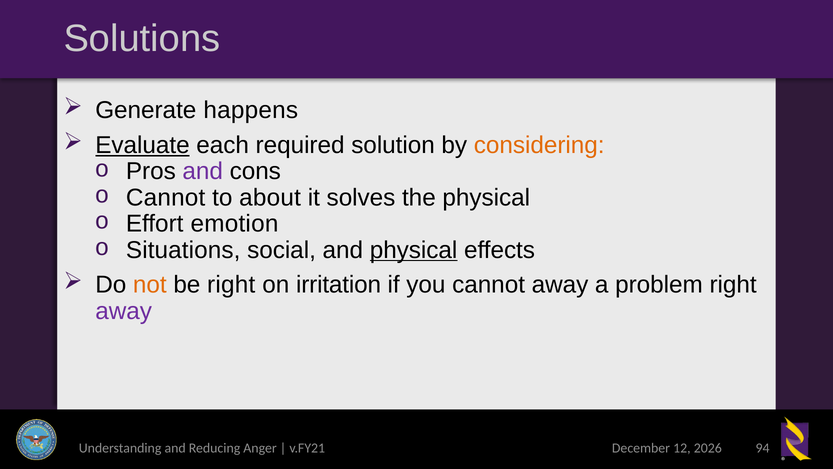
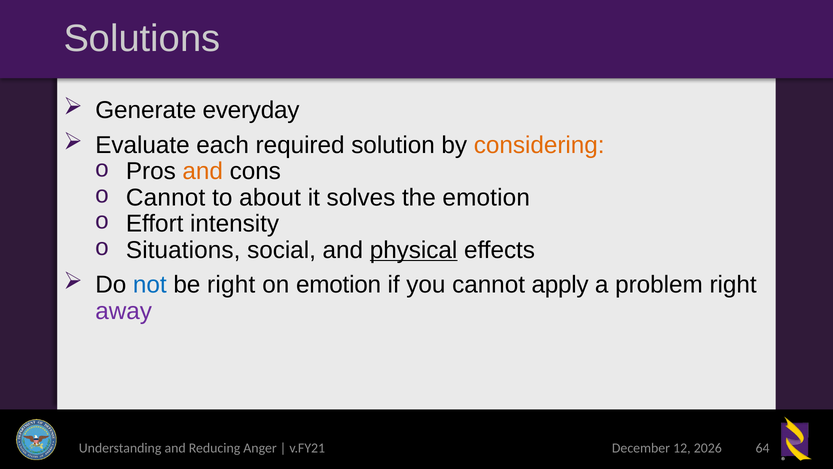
happens: happens -> everyday (251, 110)
Evaluate underline: present -> none (142, 145)
and colour: purple -> orange (203, 171)
the physical: physical -> emotion (486, 197)
emotion: emotion -> intensity (235, 224)
not colour: orange -> blue (150, 285)
on irritation: irritation -> emotion (339, 285)
cannot away: away -> apply (560, 285)
94: 94 -> 64 (763, 448)
